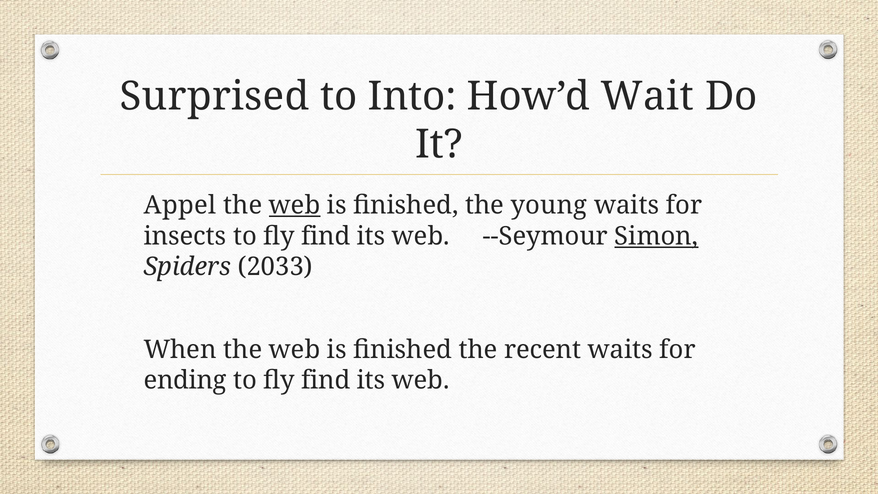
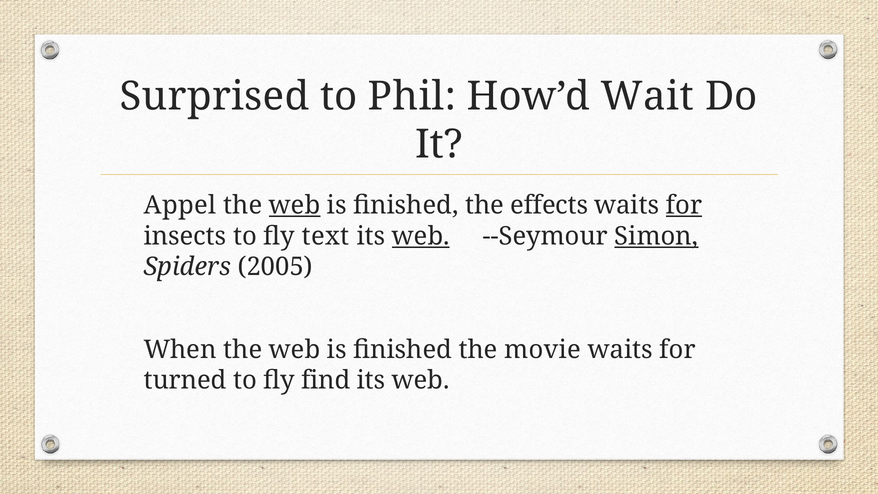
Into: Into -> Phil (412, 96)
young: young -> effects (549, 205)
for underline: none -> present (684, 205)
insects to fly find: find -> text (326, 236)
web underline: none -> present (421, 236)
2033: 2033 -> 2005 (275, 267)
recent: recent -> movie (542, 350)
ending: ending -> turned (185, 380)
